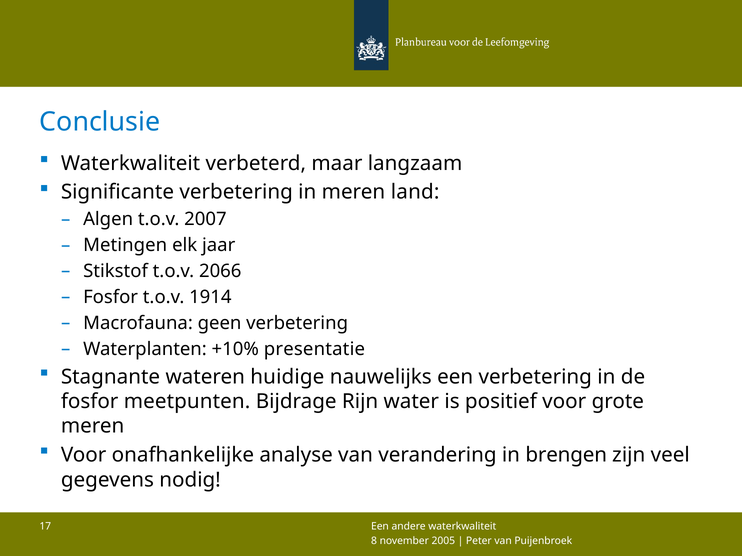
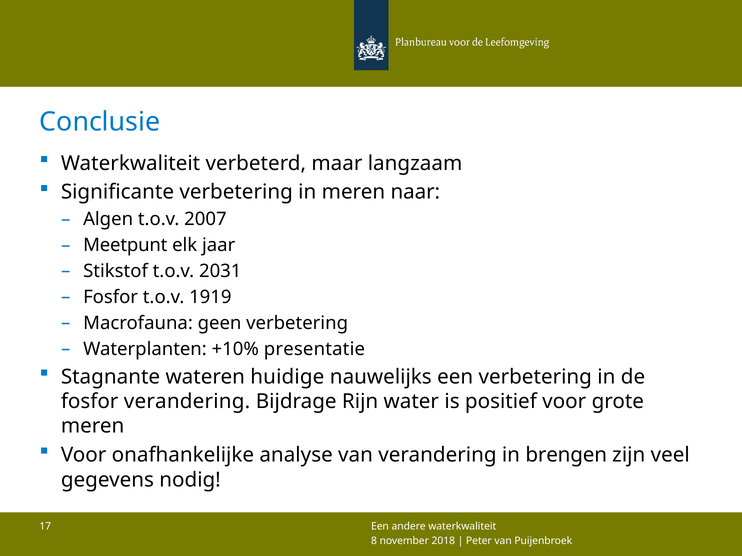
land: land -> naar (415, 192)
Metingen: Metingen -> Meetpunt (125, 245)
2066: 2066 -> 2031 (220, 271)
1914: 1914 -> 1919 (210, 297)
fosfor meetpunten: meetpunten -> verandering (187, 402)
2005: 2005 -> 2018 (443, 541)
